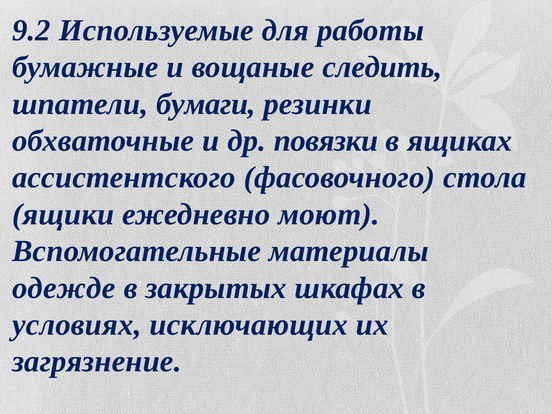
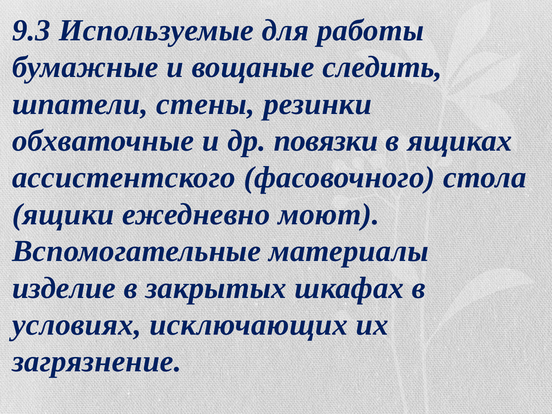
9.2: 9.2 -> 9.3 (31, 30)
бумаги: бумаги -> стены (206, 104)
одежде: одежде -> изделие (64, 288)
